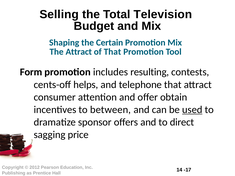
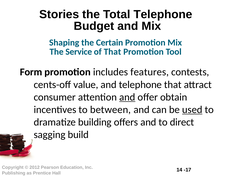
Selling: Selling -> Stories (59, 14)
Total Television: Television -> Telephone (163, 14)
The Attract: Attract -> Service (79, 52)
resulting: resulting -> features (150, 72)
helps: helps -> value (86, 85)
and underline: none -> present (127, 97)
sponsor: sponsor -> building (95, 122)
price: price -> build (78, 135)
